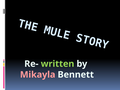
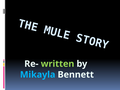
Mikayla colour: pink -> light blue (38, 75)
